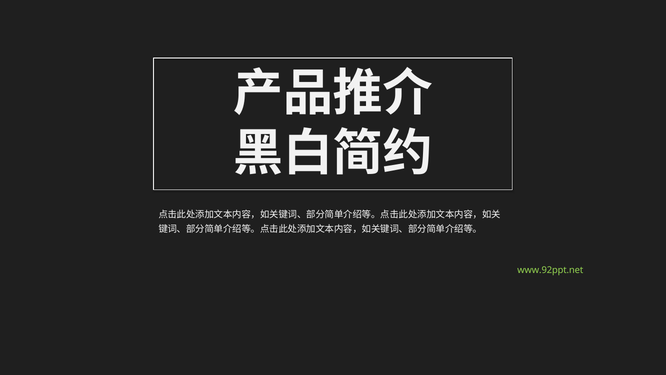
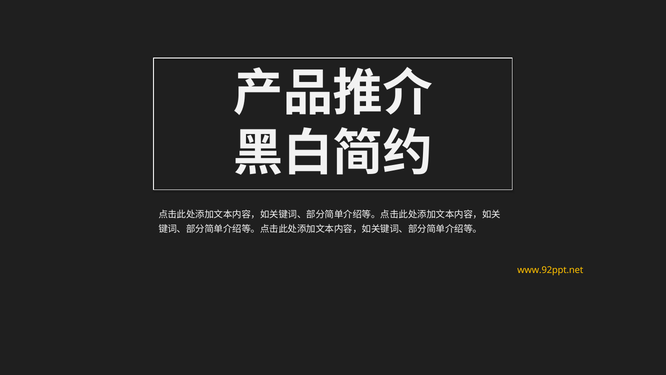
www.92ppt.net colour: light green -> yellow (550, 270)
